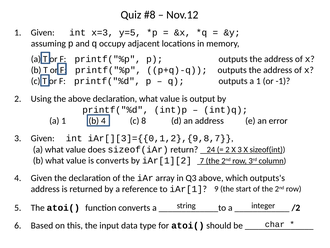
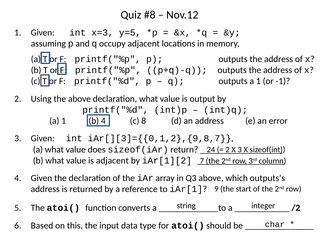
is converts: converts -> adjacent (112, 160)
